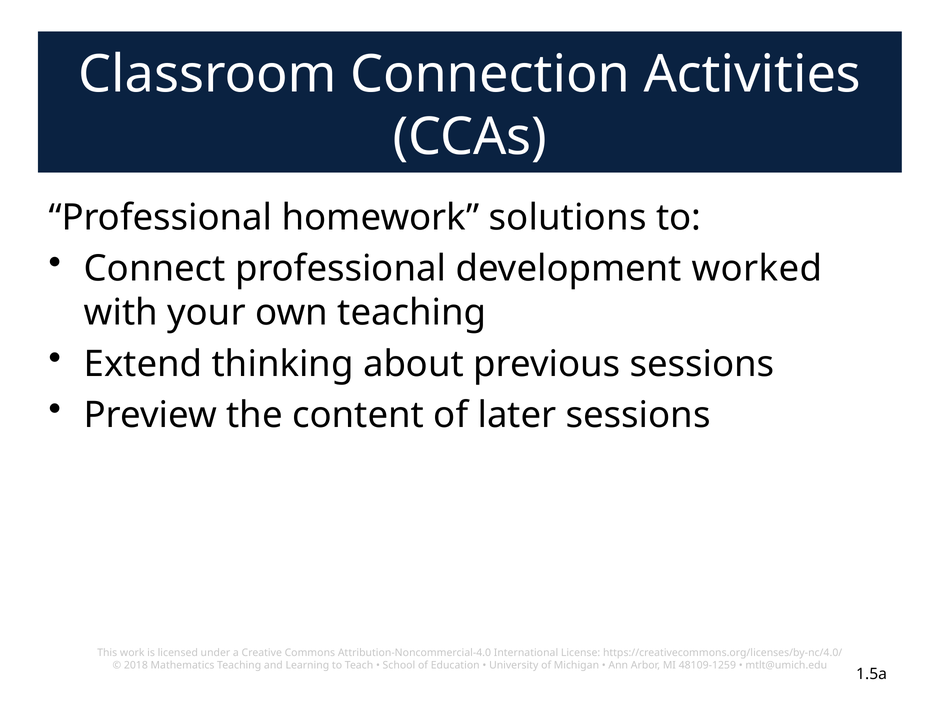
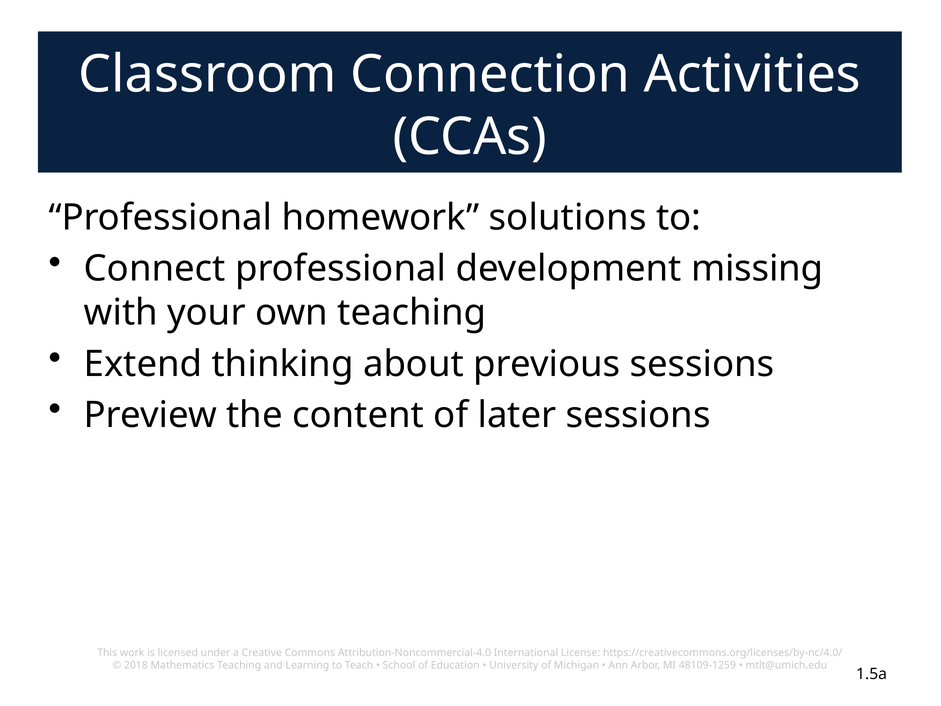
worked: worked -> missing (757, 269)
